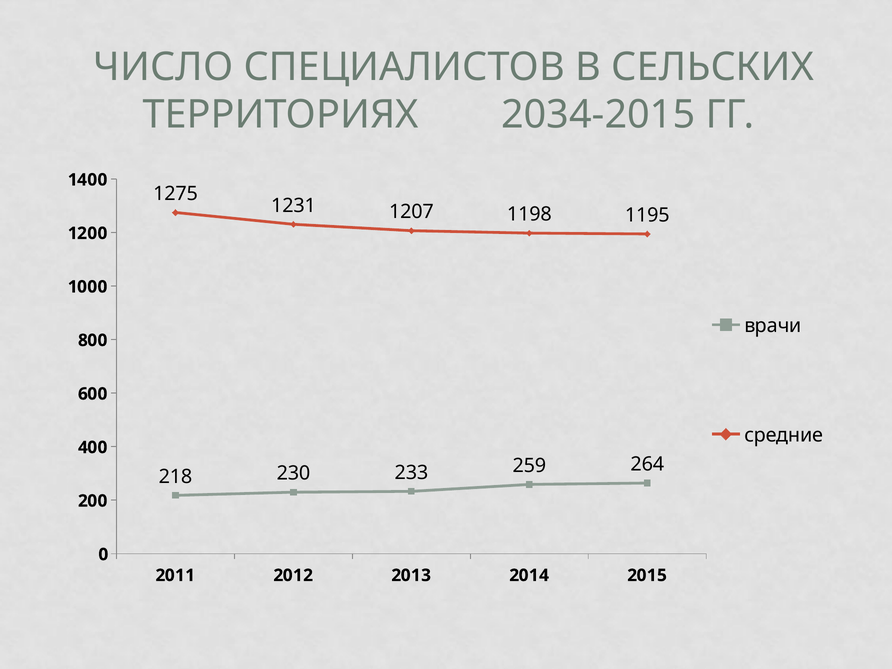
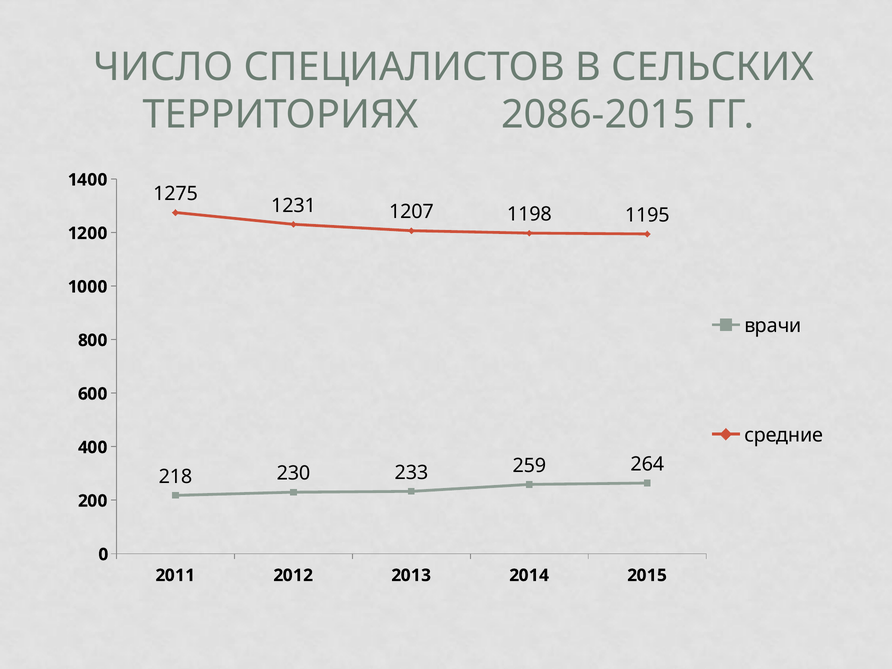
2034-2015: 2034-2015 -> 2086-2015 (598, 115)
